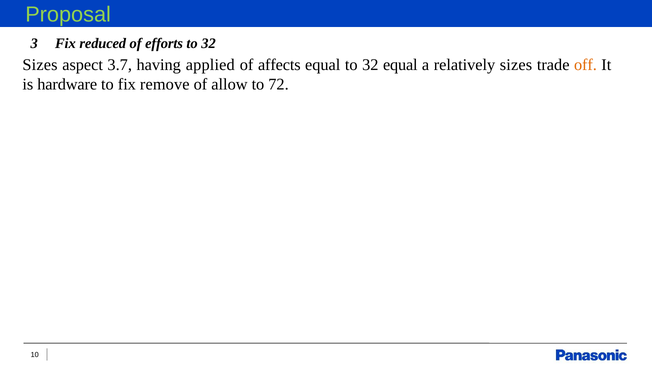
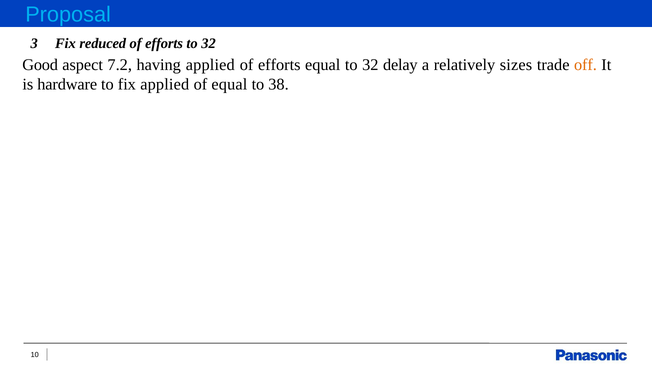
Proposal colour: light green -> light blue (68, 14)
Sizes: Sizes -> Good (40, 65)
3.7: 3.7 -> 7.2 (120, 65)
affects: affects -> efforts (279, 65)
32 equal: equal -> delay (400, 65)
fix remove: remove -> applied (165, 85)
of allow: allow -> equal (229, 85)
72: 72 -> 38 (279, 85)
